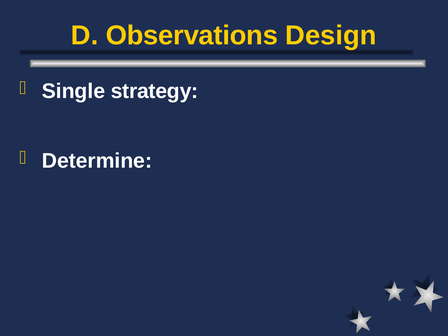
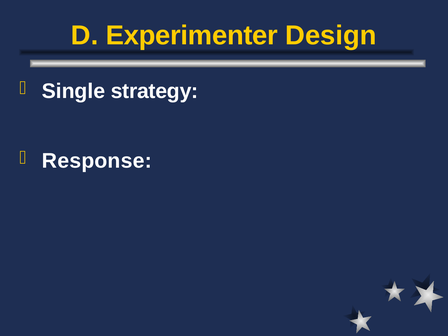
Observations: Observations -> Experimenter (192, 35)
Determine: Determine -> Response (97, 161)
